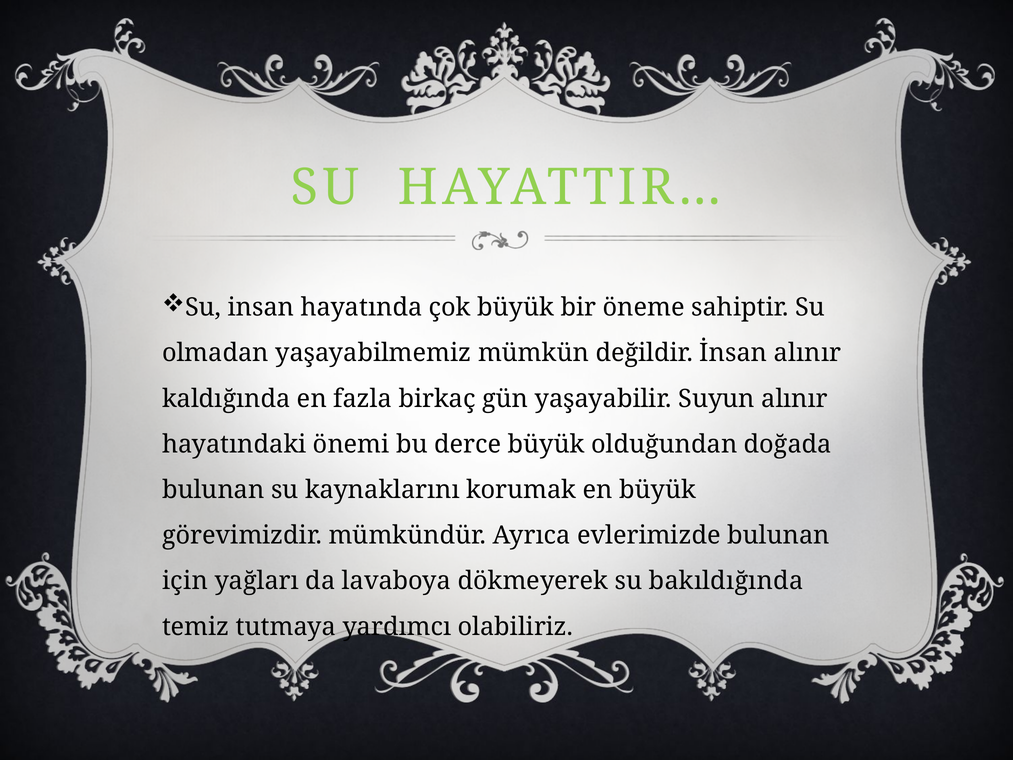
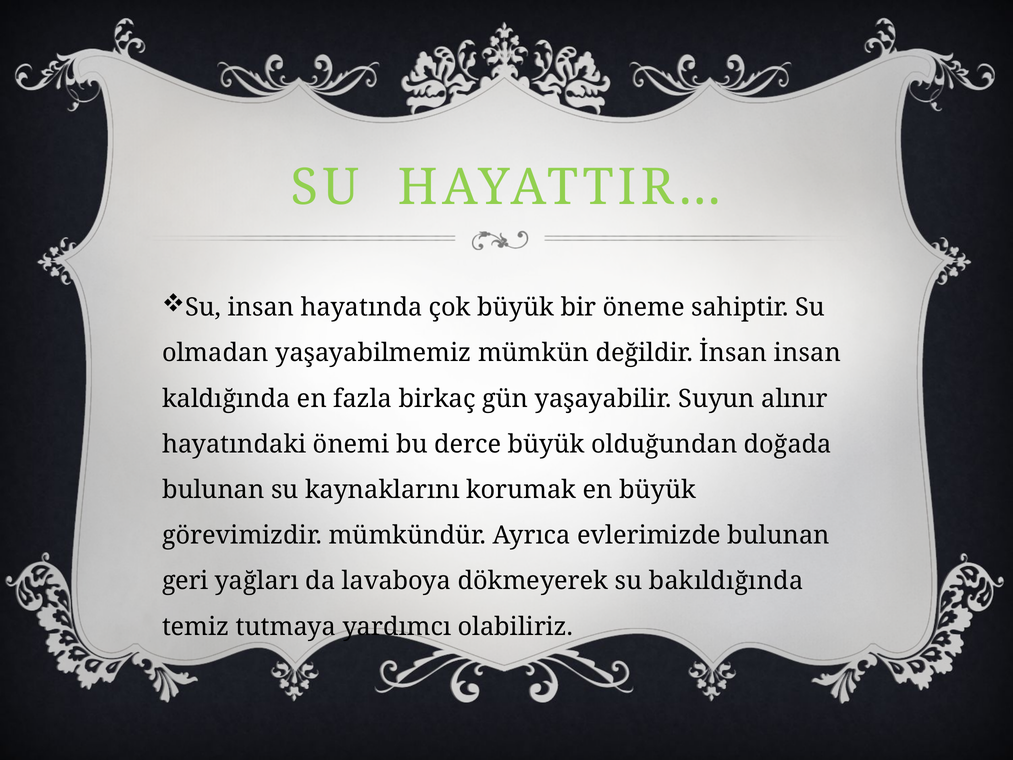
İnsan alınır: alınır -> insan (807, 353)
için: için -> geri (185, 581)
